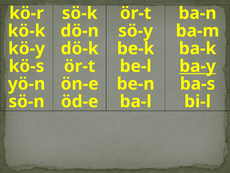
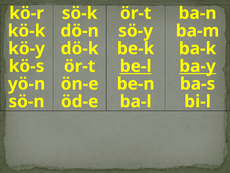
be-l underline: none -> present (136, 66)
